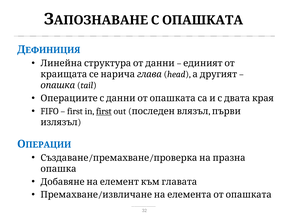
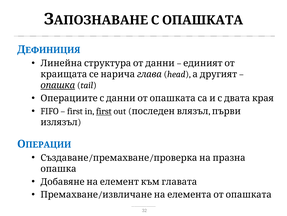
опашка underline: none -> present (58, 85)
